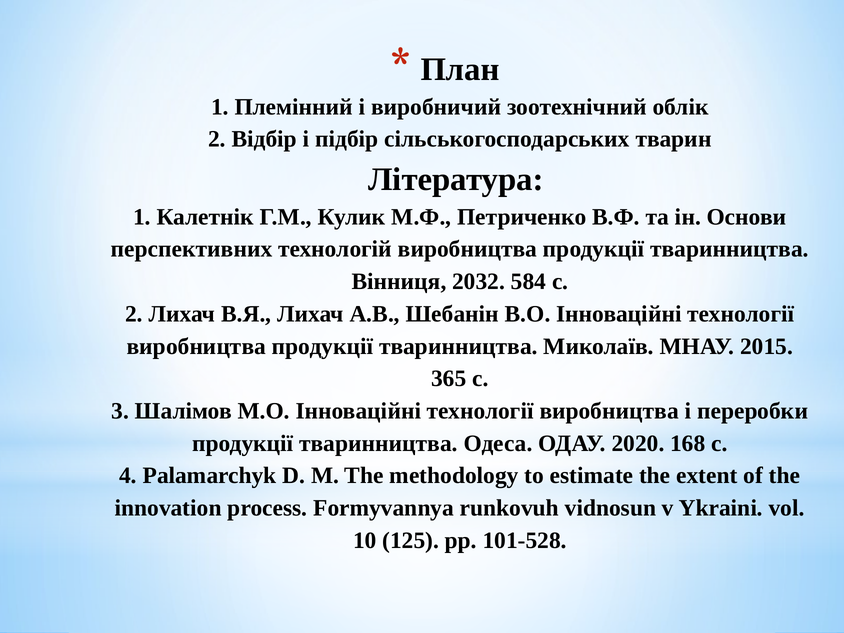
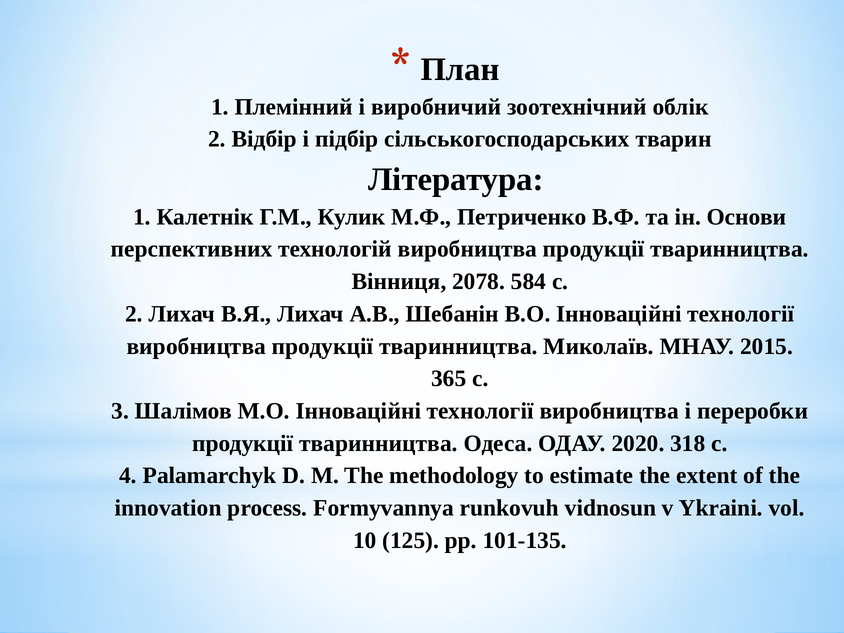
2032: 2032 -> 2078 (479, 282)
168: 168 -> 318 (688, 443)
101-528: 101-528 -> 101-135 (525, 540)
